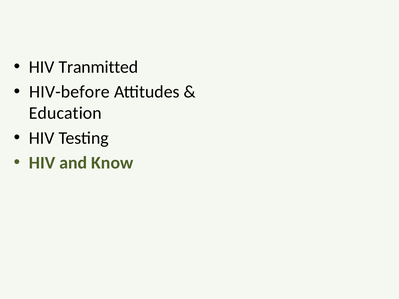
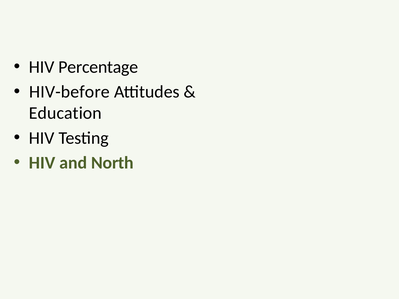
Tranmitted: Tranmitted -> Percentage (98, 67)
Know: Know -> North (112, 163)
